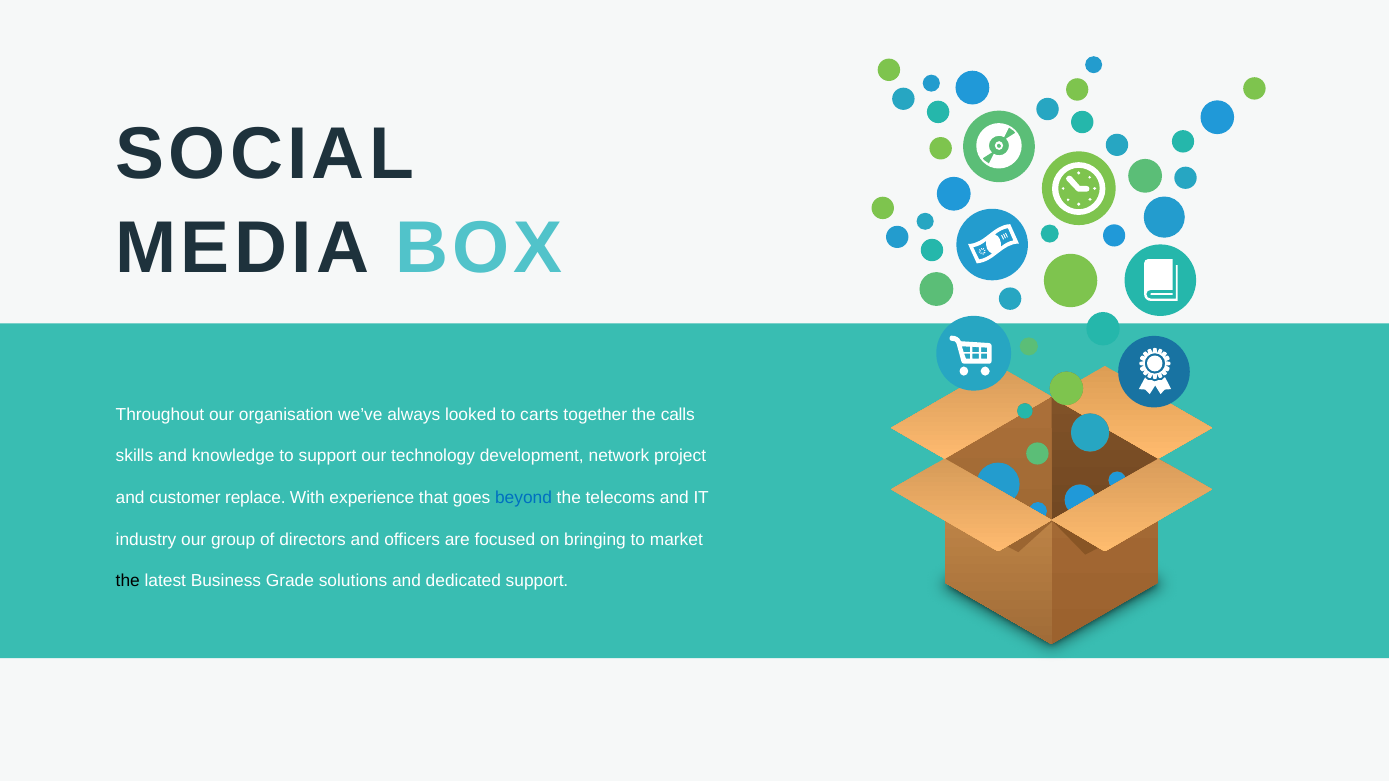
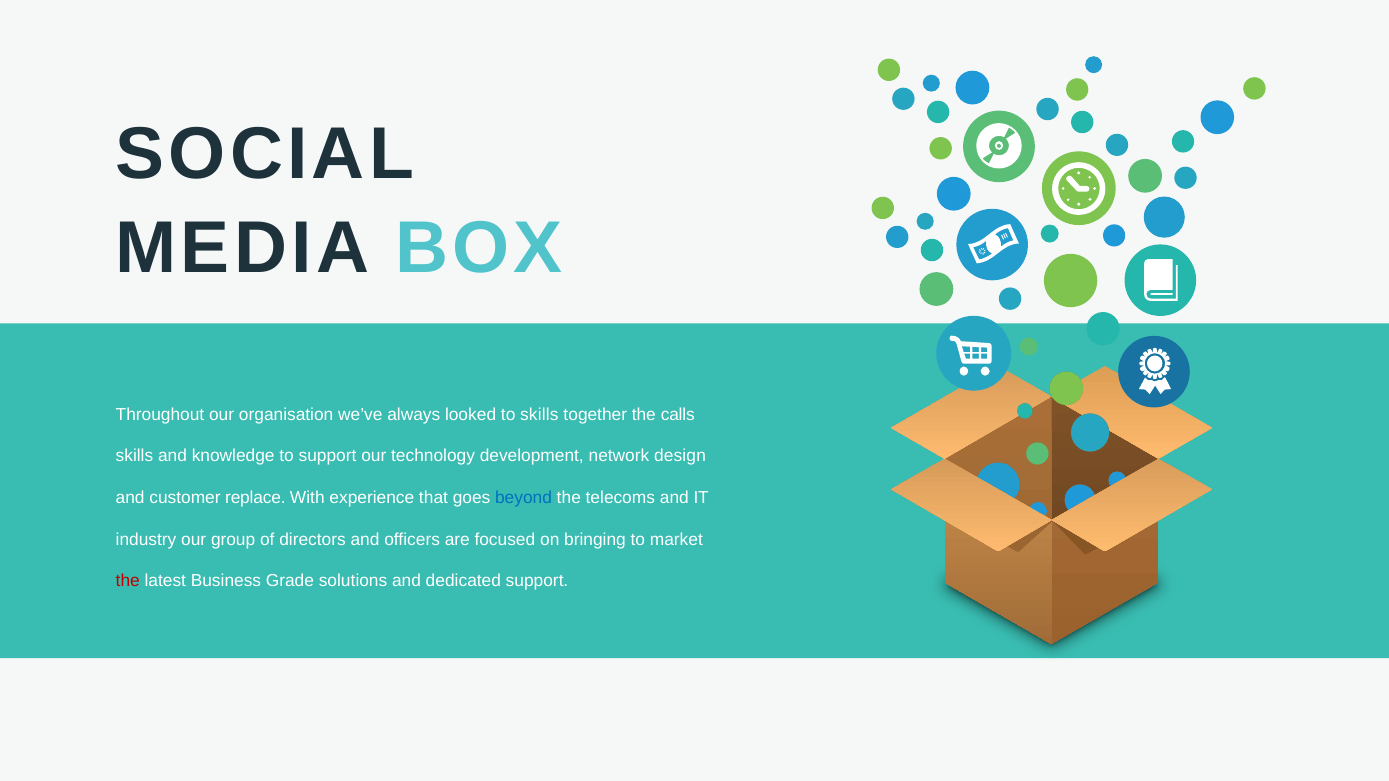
to carts: carts -> skills (539, 415)
project: project -> design (680, 456)
the colour: black -> red (128, 581)
